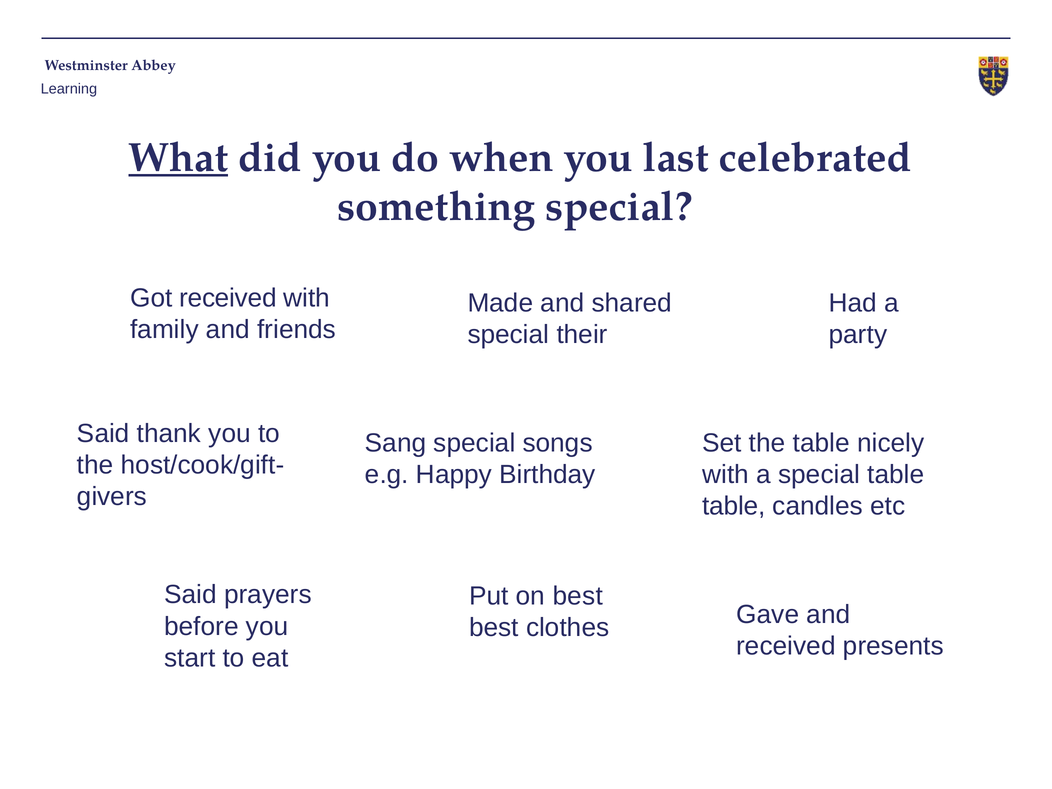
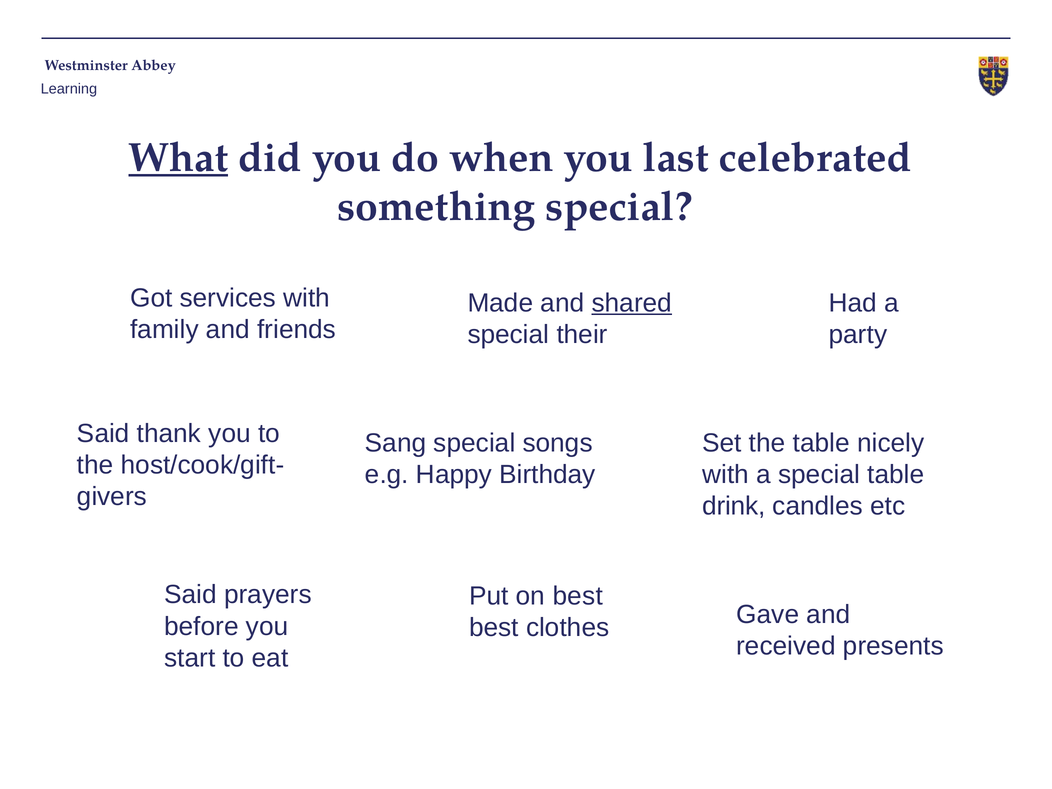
Got received: received -> services (228, 298)
shared underline: none -> present (632, 303)
table: table -> drink (734, 506)
